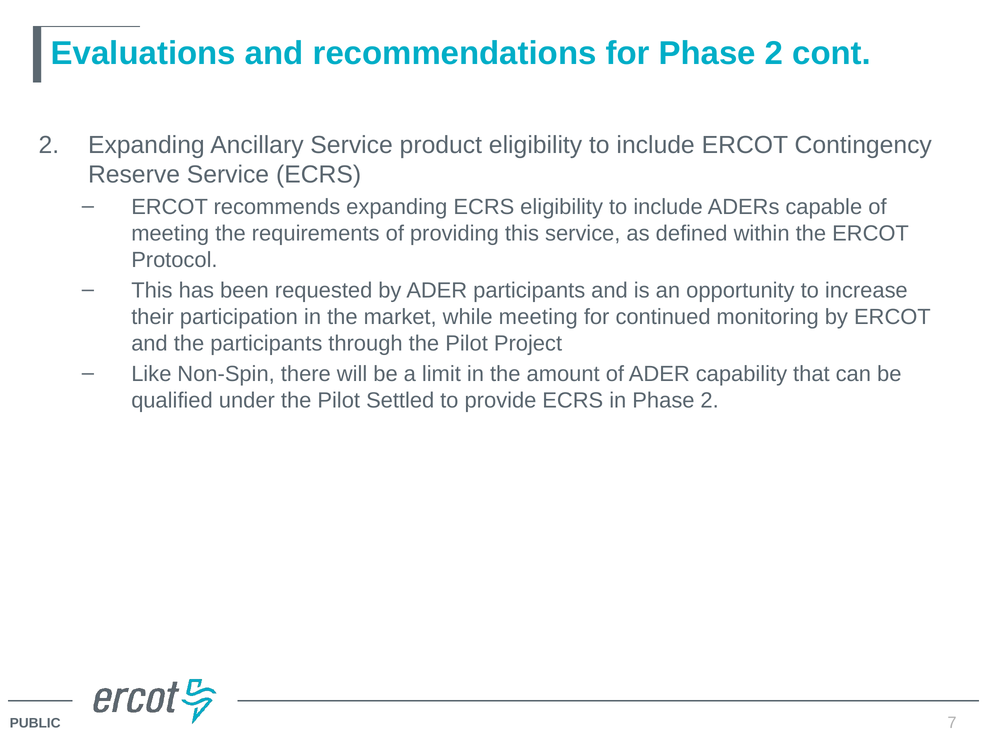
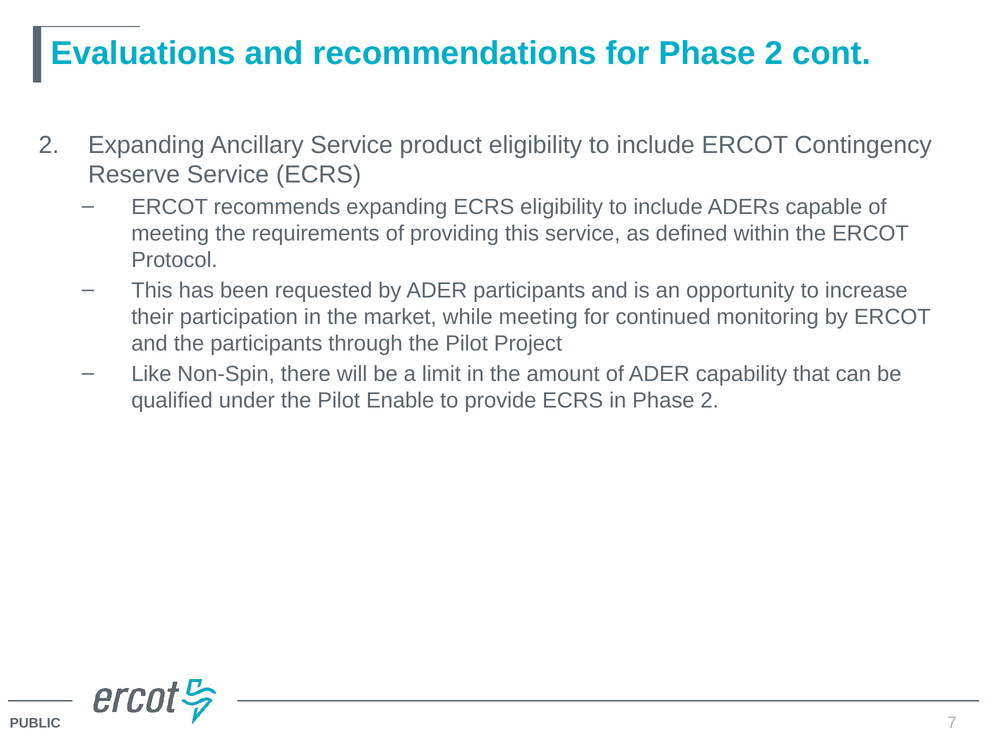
Settled: Settled -> Enable (400, 400)
